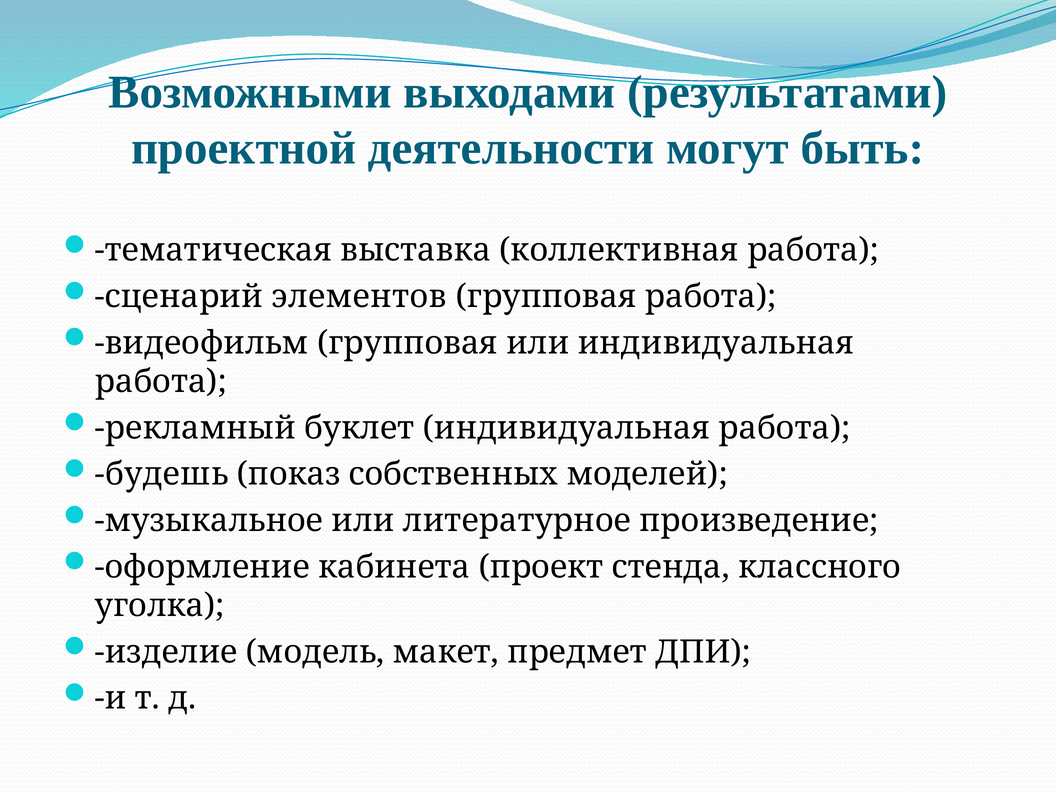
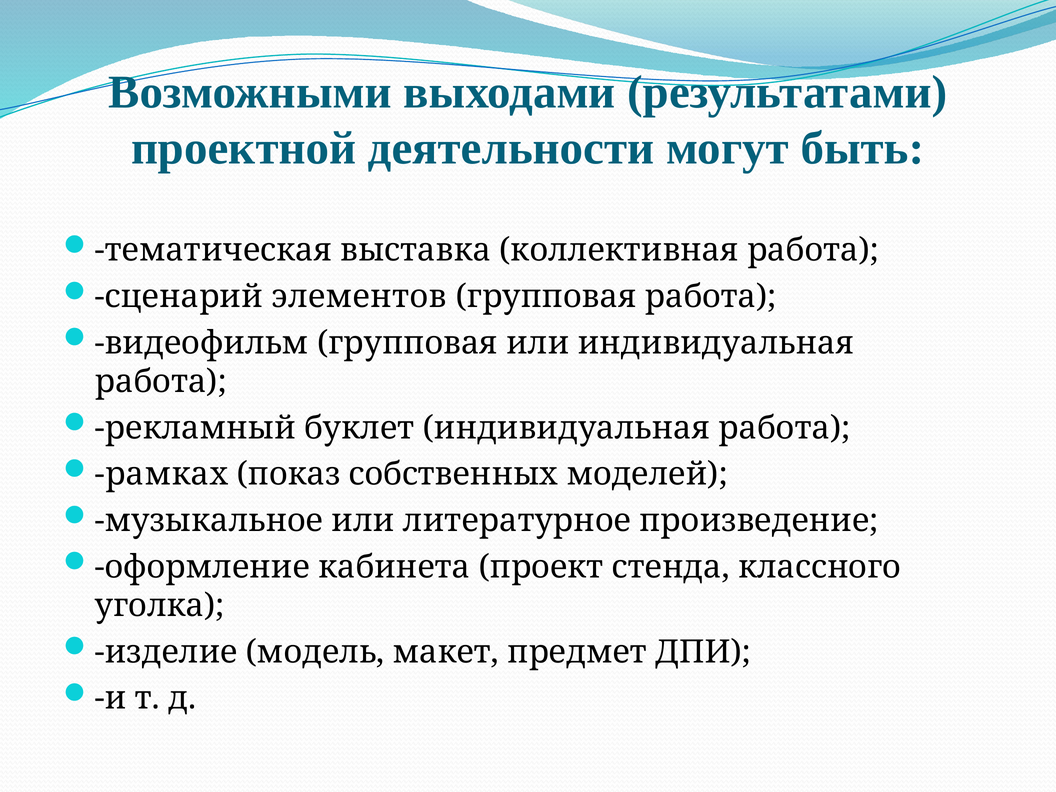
будешь: будешь -> рамках (162, 474)
